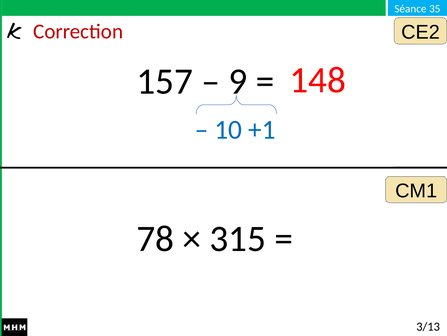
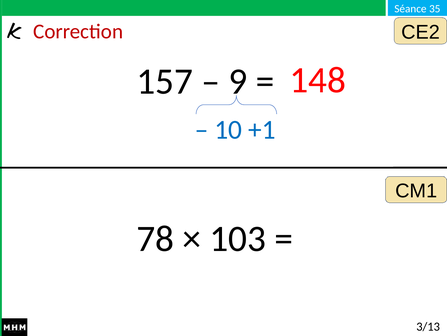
315: 315 -> 103 (238, 238)
